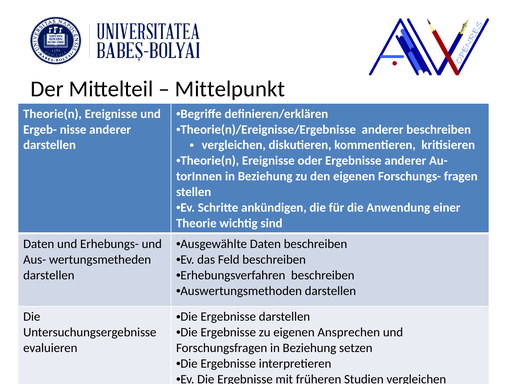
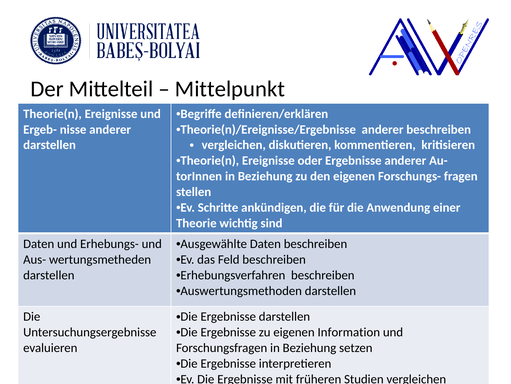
eigenen Ansprechen: Ansprechen -> Information (349, 332)
